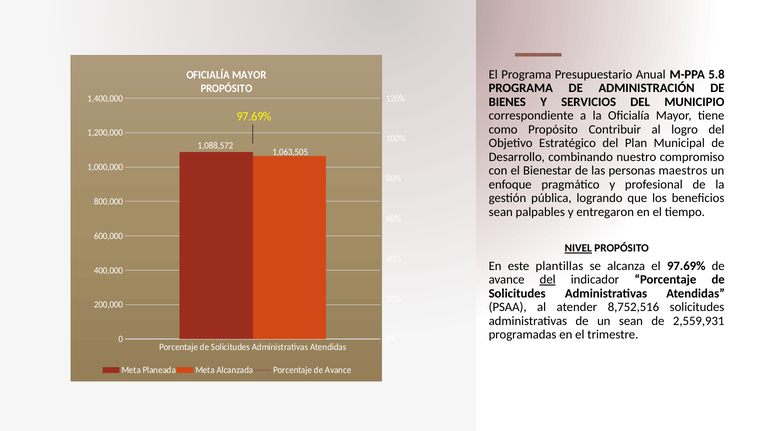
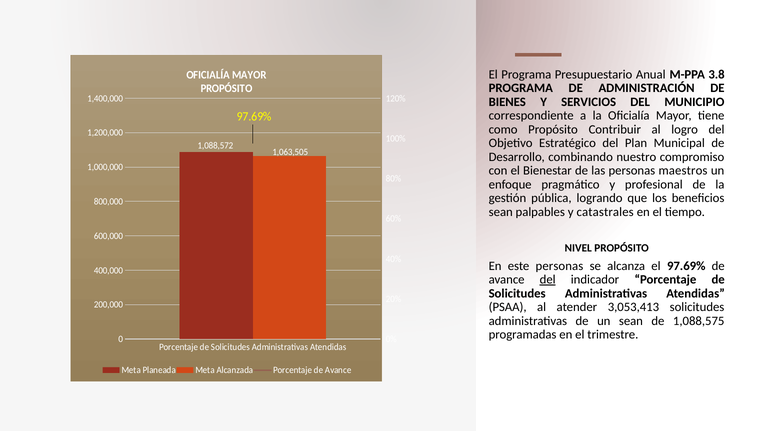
5.8: 5.8 -> 3.8 (717, 74)
entregaron: entregaron -> catastrales (605, 212)
NIVEL underline: present -> none (578, 248)
este plantillas: plantillas -> personas (559, 266)
8,752,516: 8,752,516 -> 3,053,413 (633, 307)
2,559,931: 2,559,931 -> 1,088,575 (699, 321)
